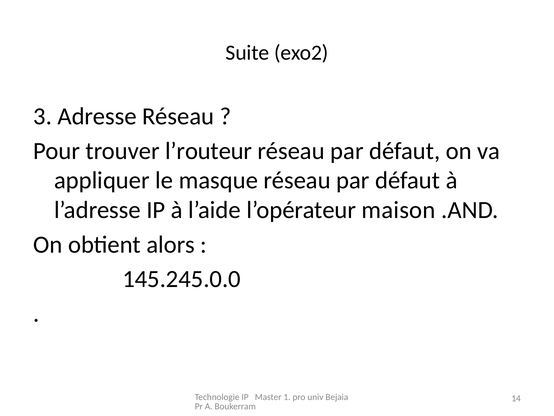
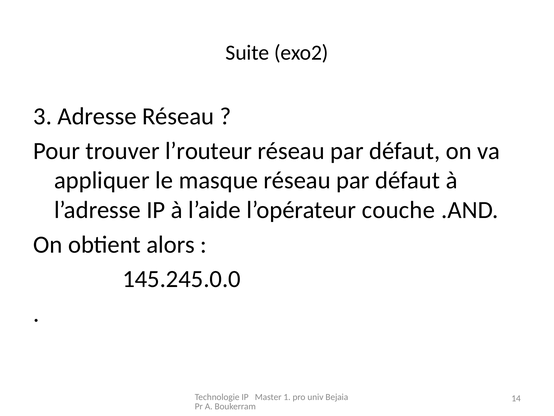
maison: maison -> couche (398, 210)
